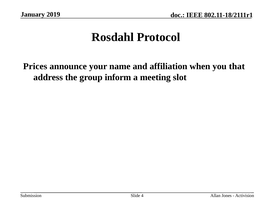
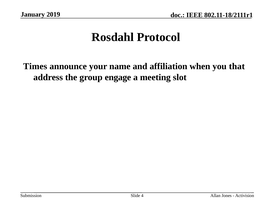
Prices: Prices -> Times (35, 66)
inform: inform -> engage (118, 77)
